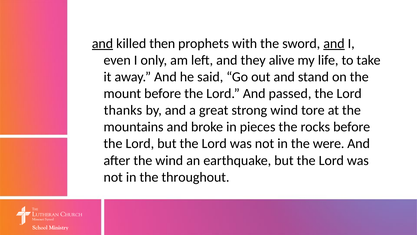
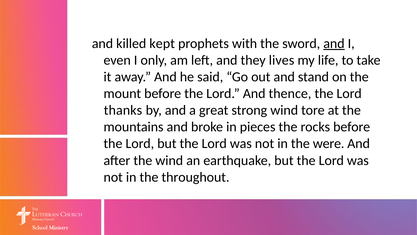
and underline: present -> none (102, 43)
then: then -> kept (162, 43)
alive: alive -> lives (282, 60)
passed: passed -> thence (290, 93)
